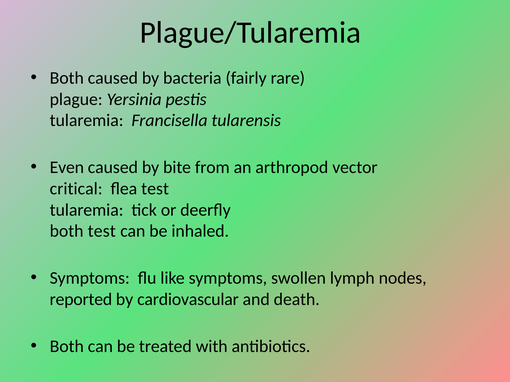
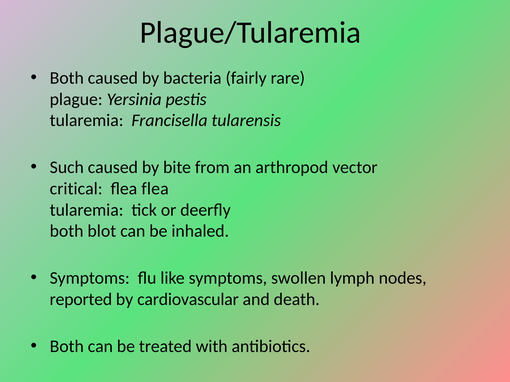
Even: Even -> Such (67, 168)
flea test: test -> flea (155, 189)
both test: test -> blot (102, 231)
